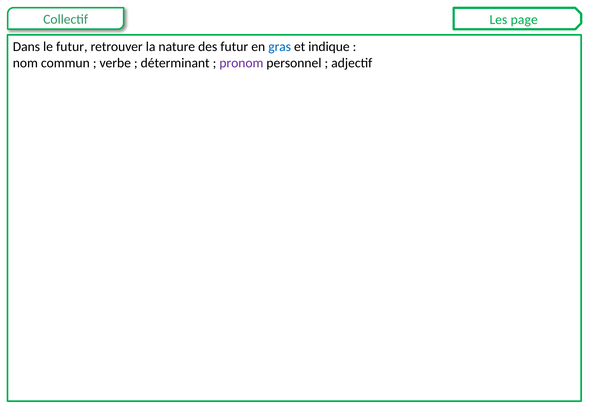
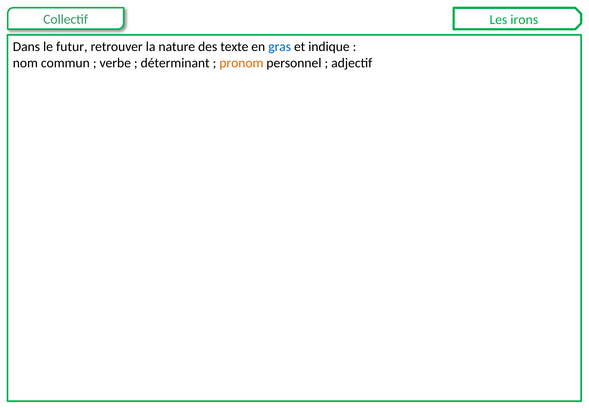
page: page -> irons (524, 20)
des futur: futur -> texte (234, 47)
pronom colour: purple -> orange (241, 63)
